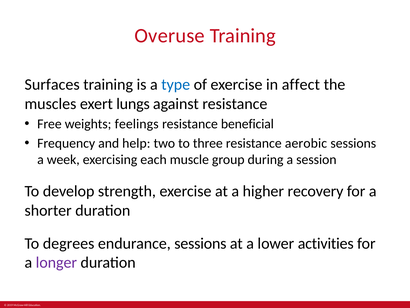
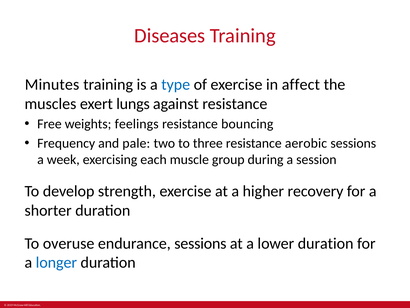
Overuse: Overuse -> Diseases (170, 36)
Surfaces: Surfaces -> Minutes (52, 84)
beneficial: beneficial -> bouncing (247, 124)
help: help -> pale (136, 143)
degrees: degrees -> overuse (69, 243)
lower activities: activities -> duration (326, 243)
longer colour: purple -> blue (56, 262)
